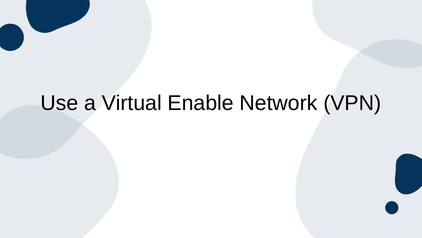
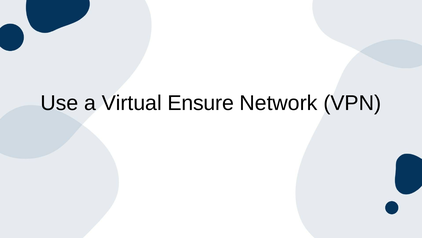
Enable: Enable -> Ensure (201, 103)
